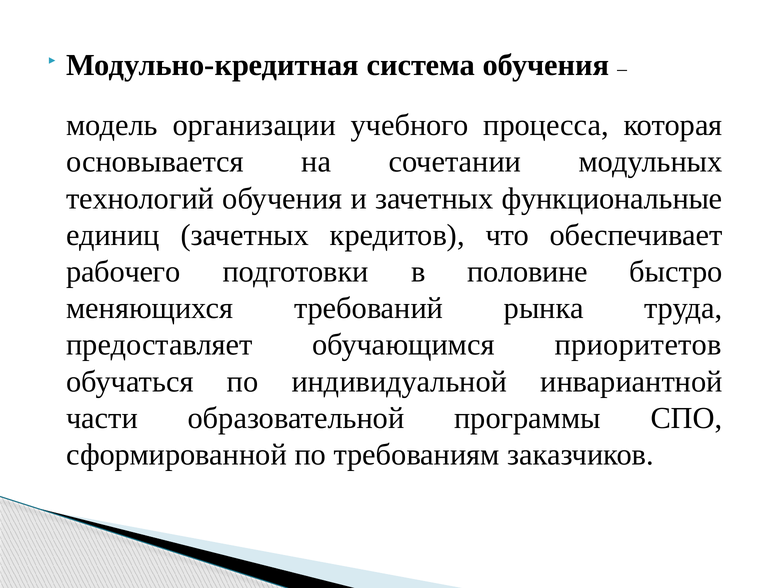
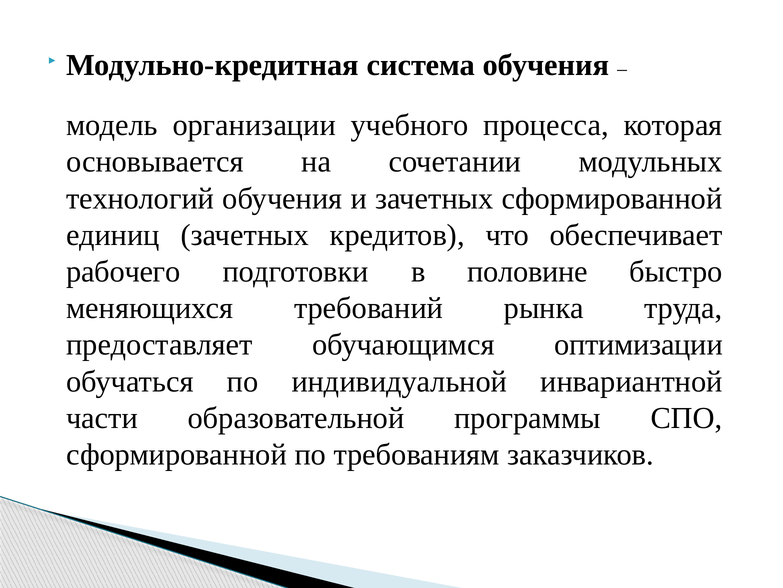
зачетных функциональные: функциональные -> сформированной (612, 198)
приоритетов: приоритетов -> оптимизации (638, 344)
